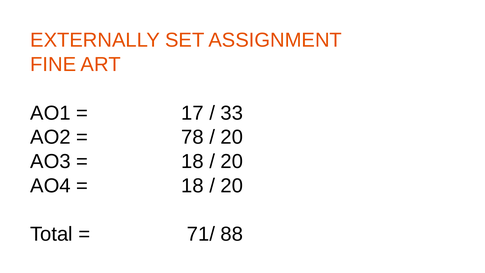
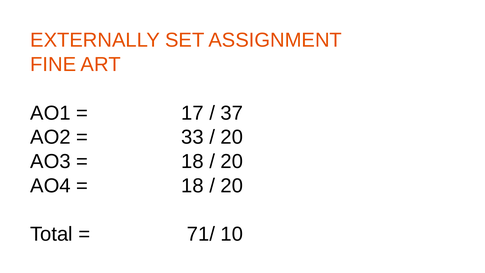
33: 33 -> 37 (232, 113)
78: 78 -> 33 (193, 137)
88: 88 -> 10 (232, 234)
